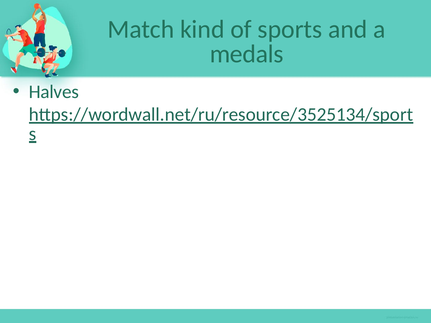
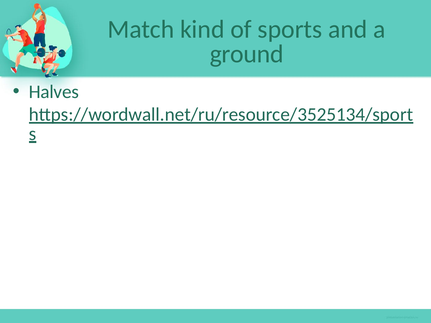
medals: medals -> ground (247, 54)
